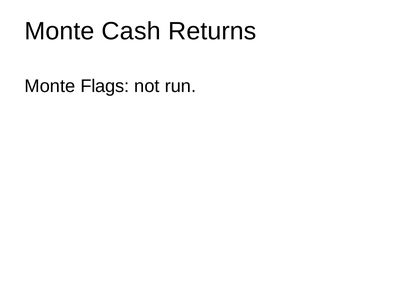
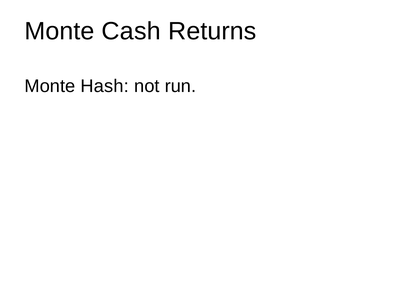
Flags: Flags -> Hash (105, 86)
